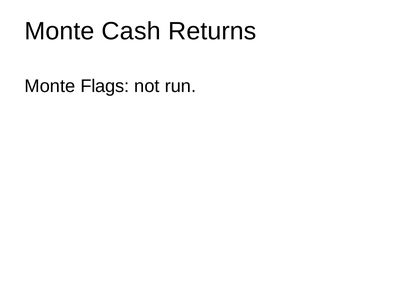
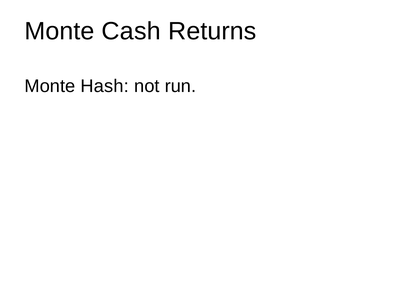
Flags: Flags -> Hash (105, 86)
